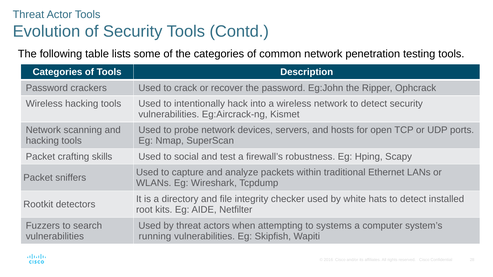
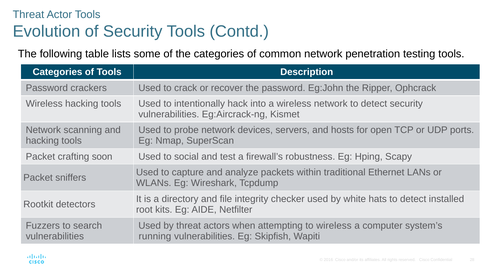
skills: skills -> soon (102, 157)
to systems: systems -> wireless (334, 226)
